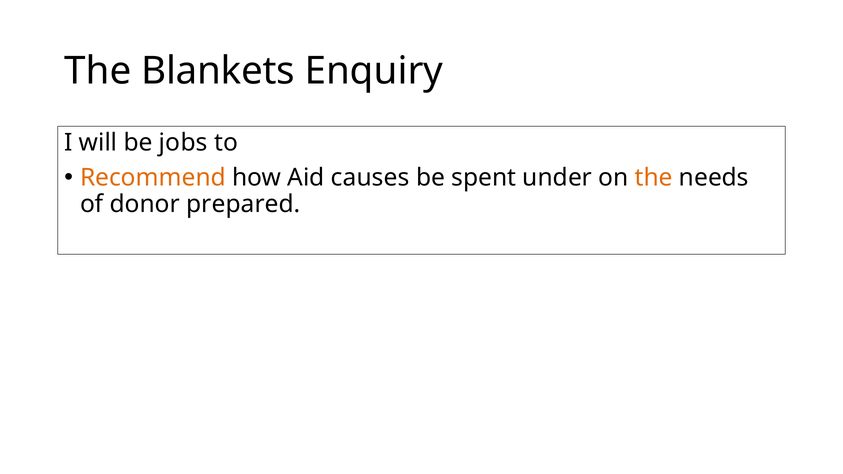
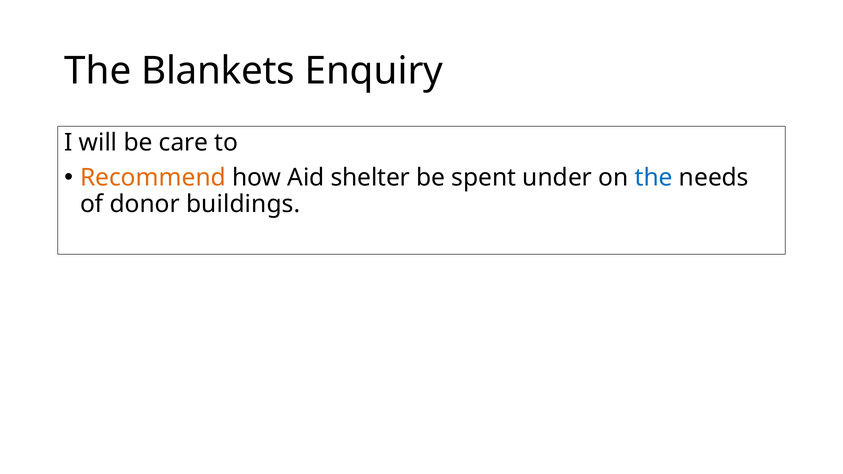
jobs: jobs -> care (183, 143)
causes: causes -> shelter (370, 178)
the colour: orange -> blue (654, 178)
prepared: prepared -> buildings (243, 204)
